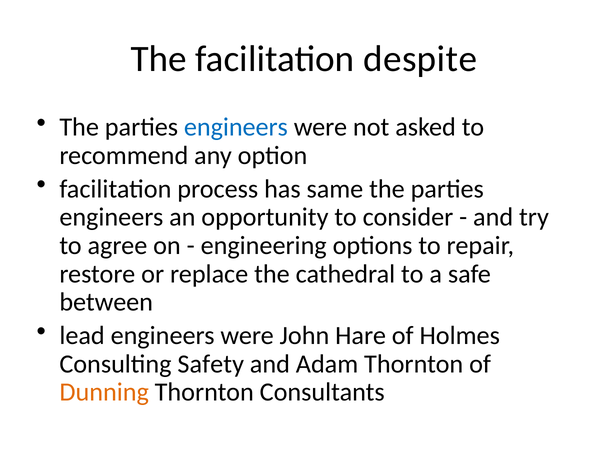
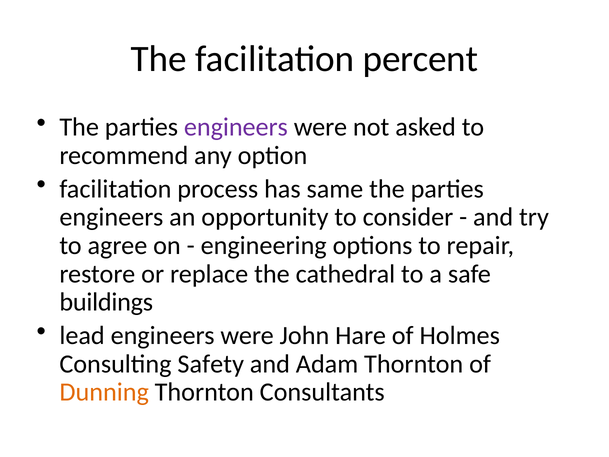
despite: despite -> percent (420, 59)
engineers colour: blue -> purple (236, 127)
between: between -> buildings (106, 302)
